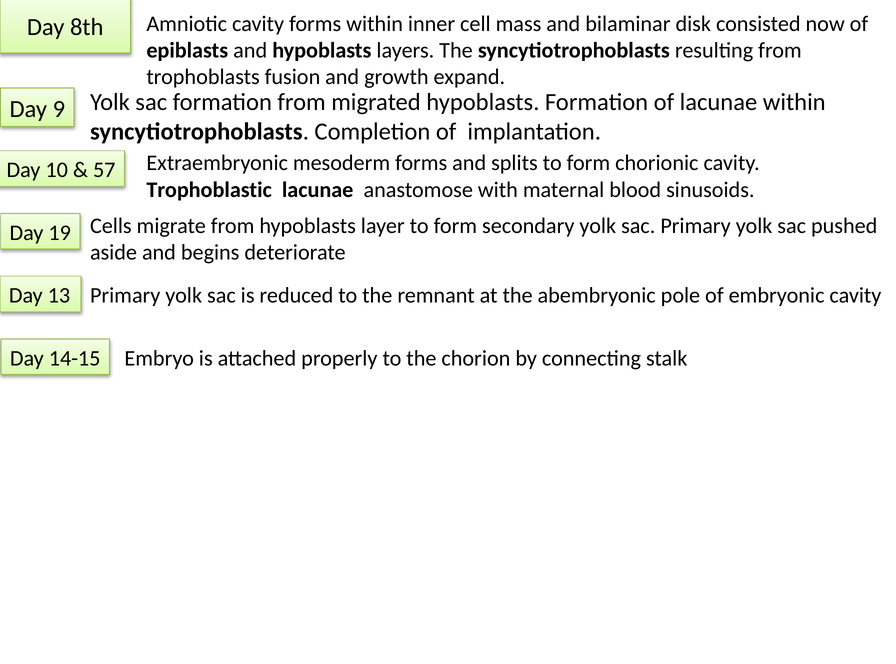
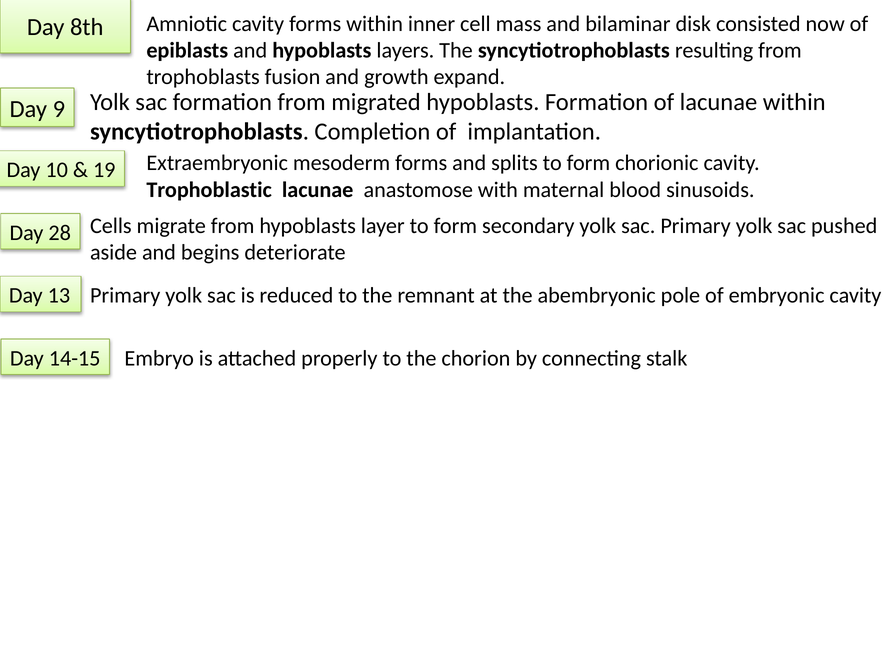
57: 57 -> 19 (104, 170)
19: 19 -> 28 (60, 233)
